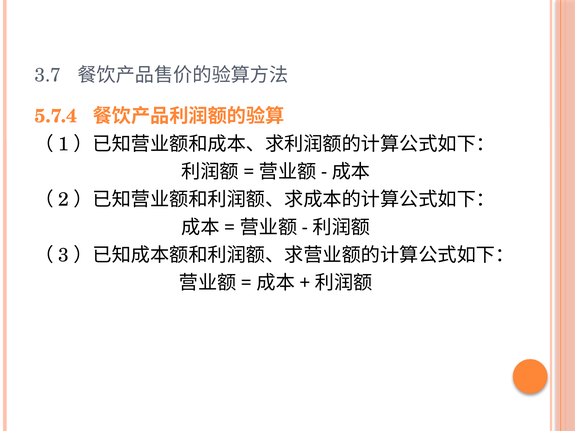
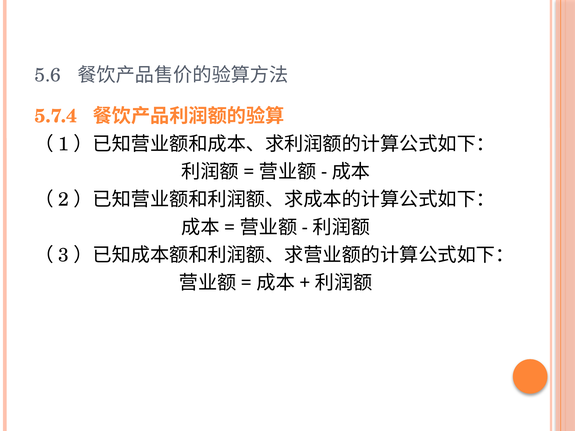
3.7: 3.7 -> 5.6 (48, 75)
